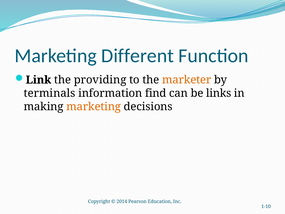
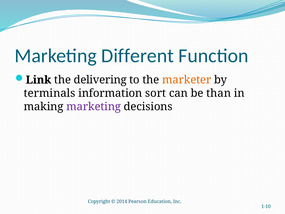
providing: providing -> delivering (100, 80)
find: find -> sort (156, 93)
links: links -> than (219, 93)
marketing colour: orange -> purple (94, 106)
